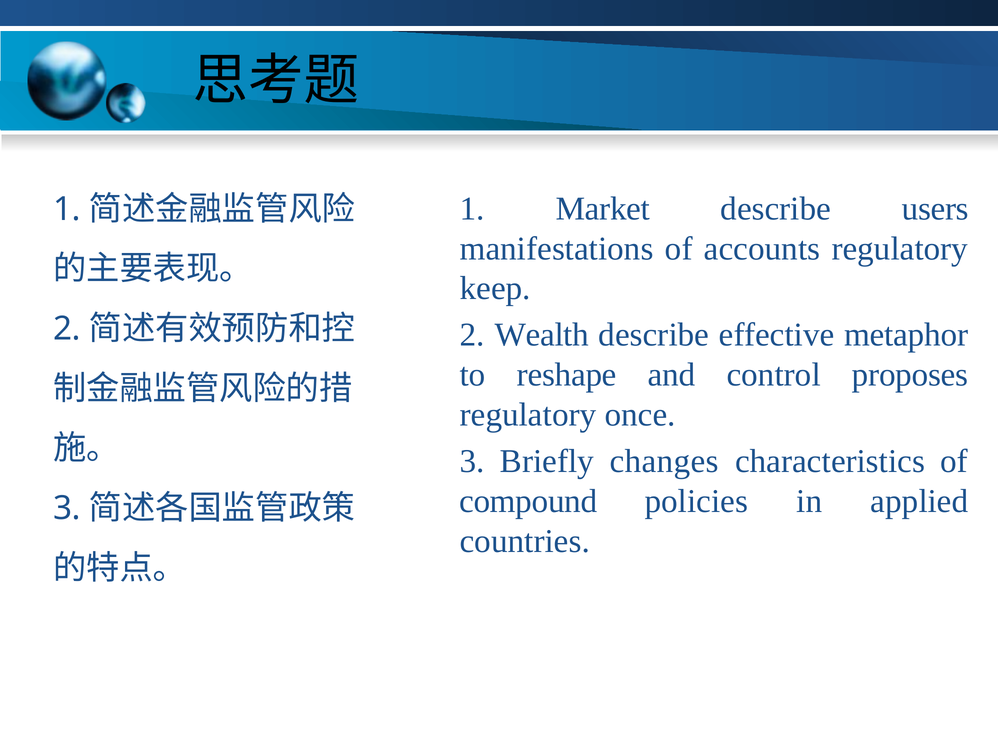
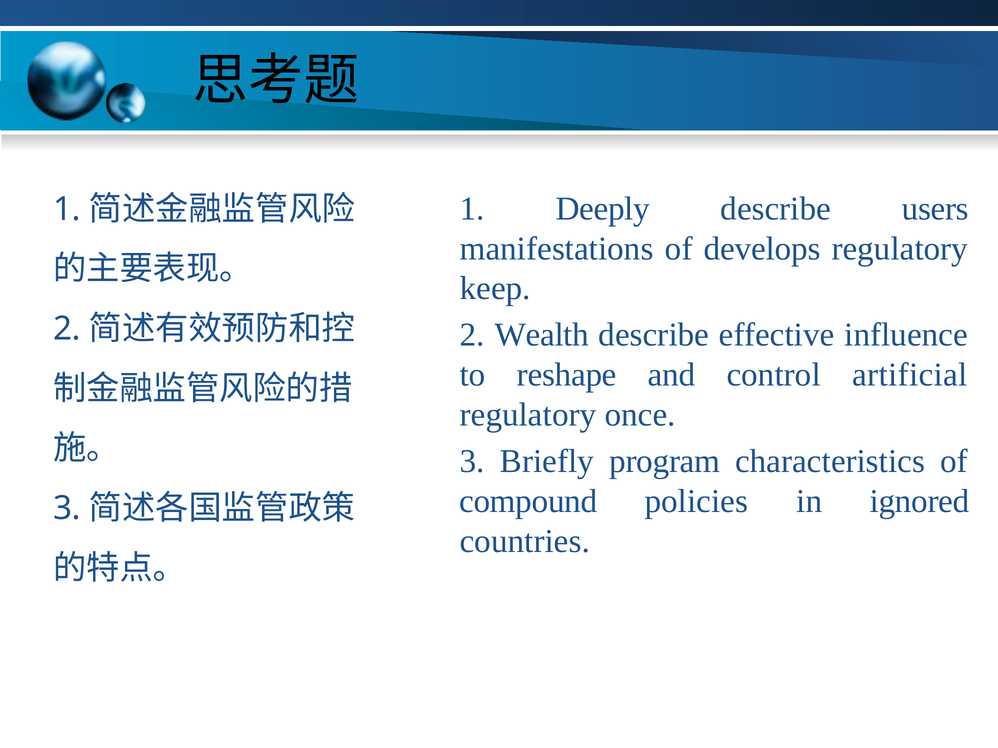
Market: Market -> Deeply (603, 209)
accounts: accounts -> develops (762, 249)
metaphor: metaphor -> influence (906, 335)
proposes: proposes -> artificial (910, 375)
changes: changes -> program (665, 462)
applied: applied -> ignored (920, 502)
